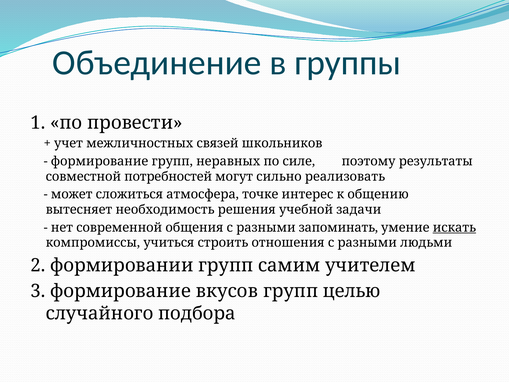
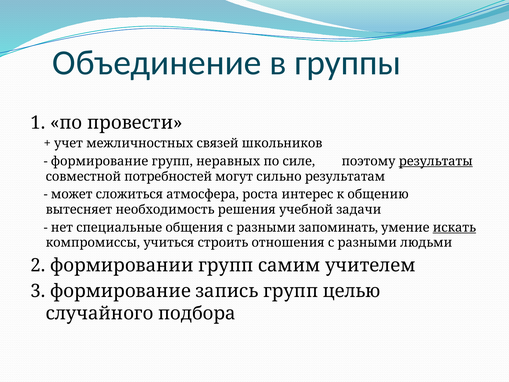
результаты underline: none -> present (436, 161)
реализовать: реализовать -> результатам (345, 176)
точке: точке -> роста (260, 194)
современной: современной -> специальные (119, 227)
вкусов: вкусов -> запись (227, 291)
